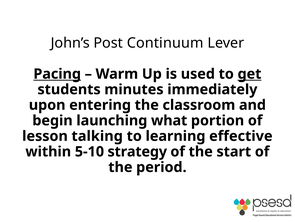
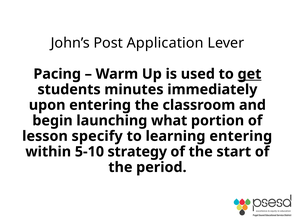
Continuum: Continuum -> Application (165, 43)
Pacing underline: present -> none (57, 74)
talking: talking -> specify (97, 136)
learning effective: effective -> entering (241, 136)
